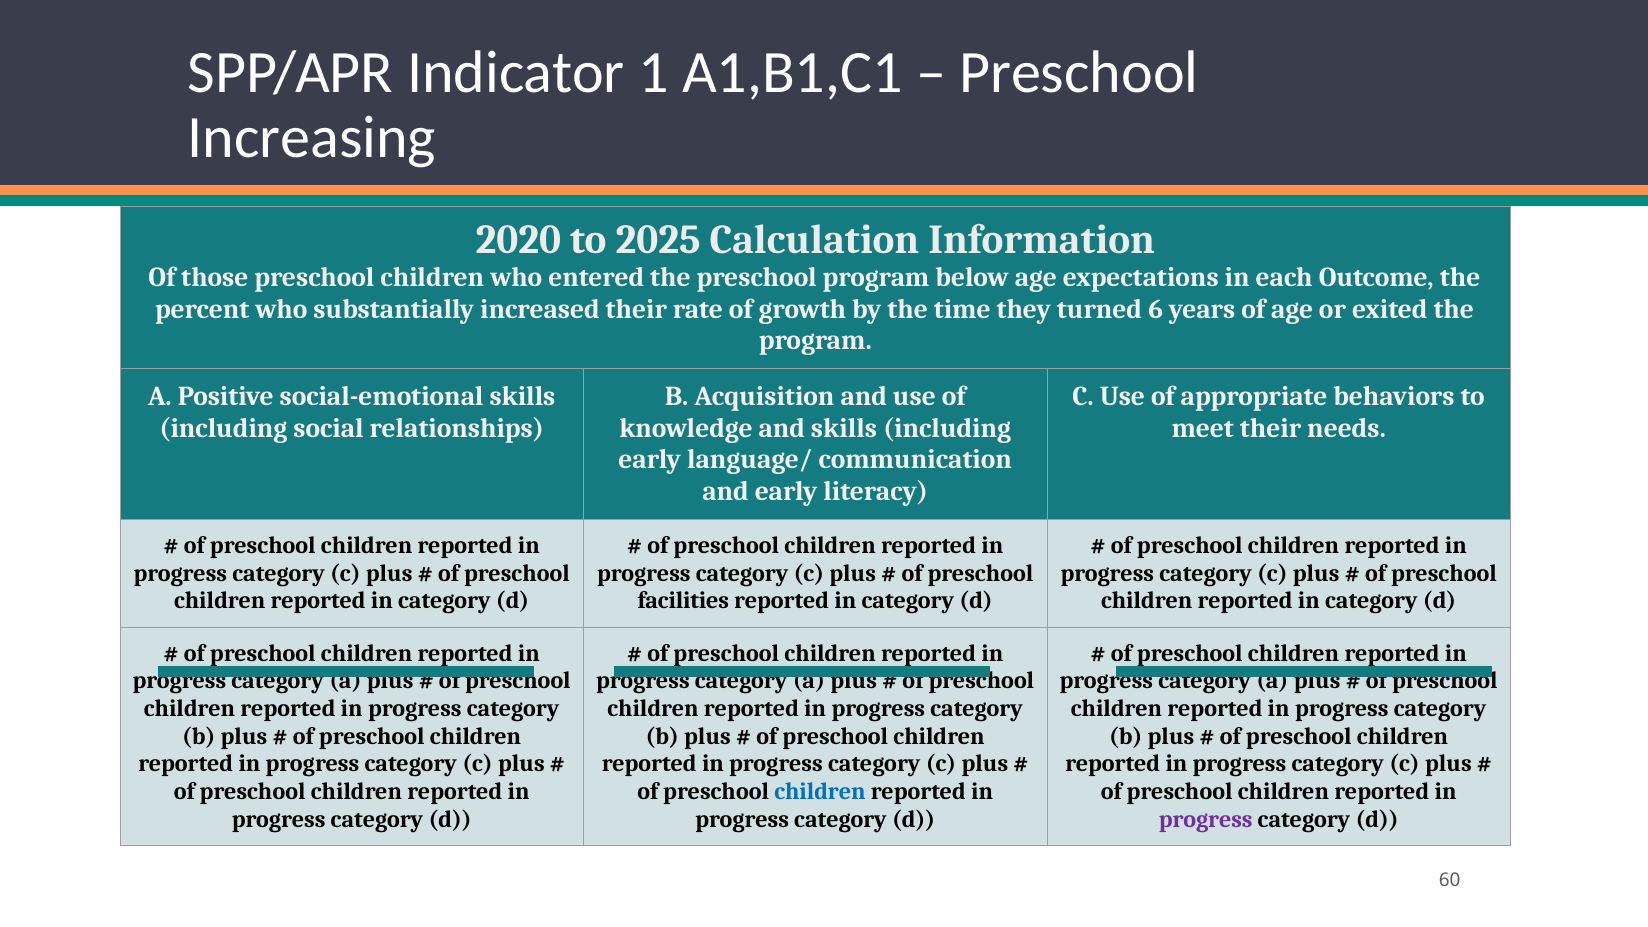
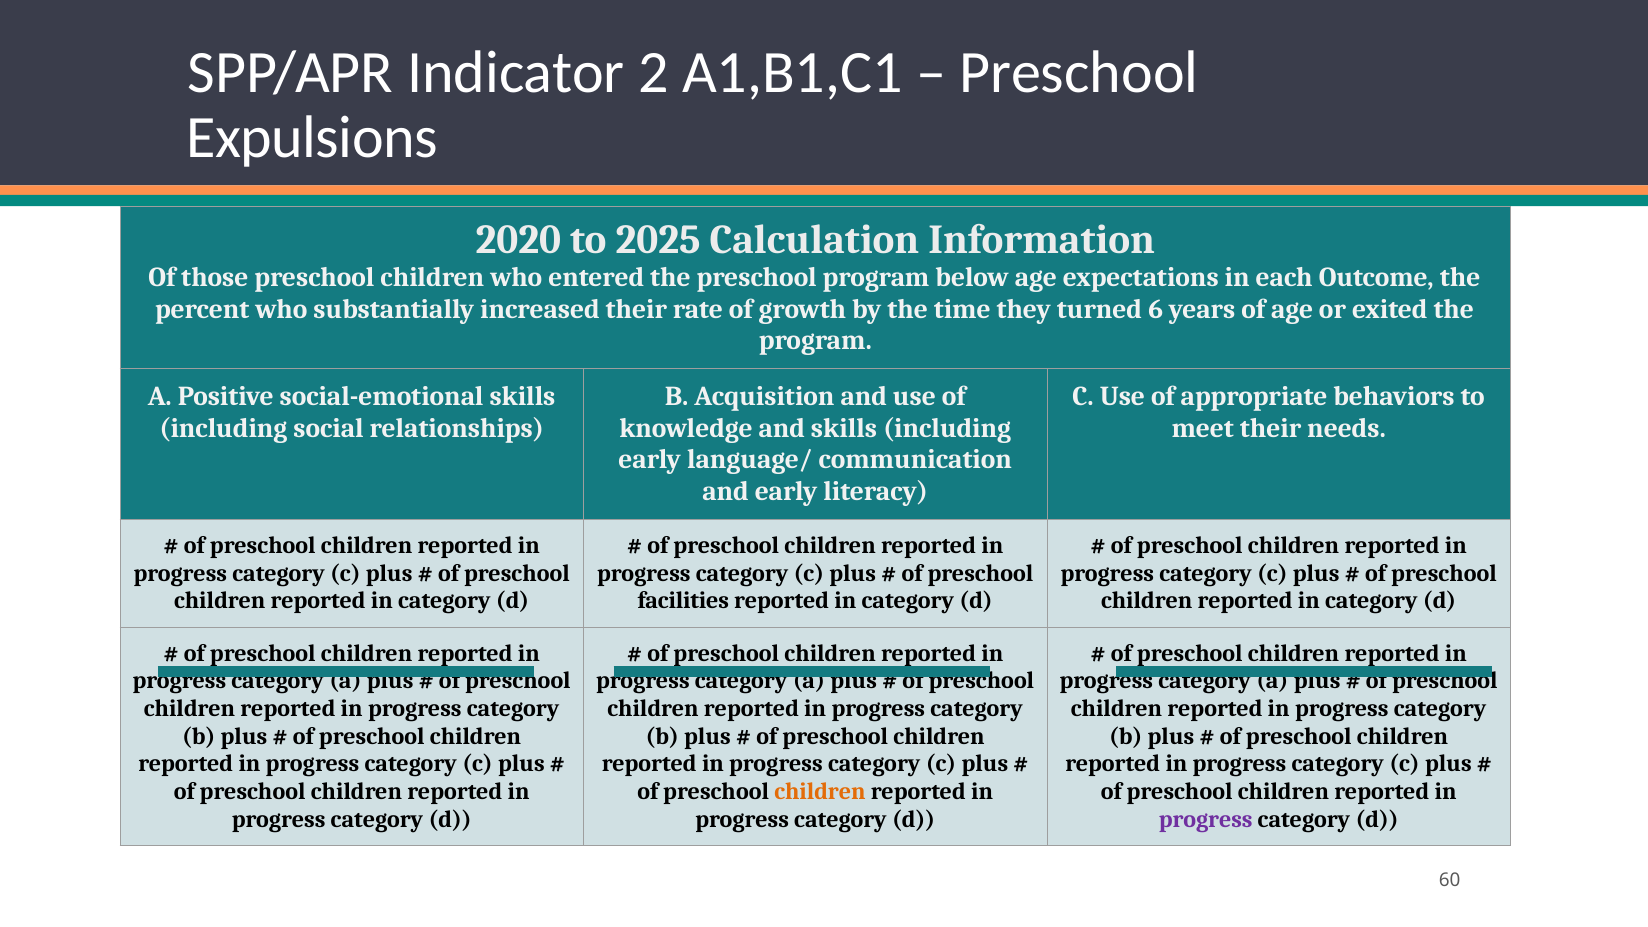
1: 1 -> 2 (653, 73)
Increasing: Increasing -> Expulsions (312, 138)
children colour: blue -> orange (820, 791)
